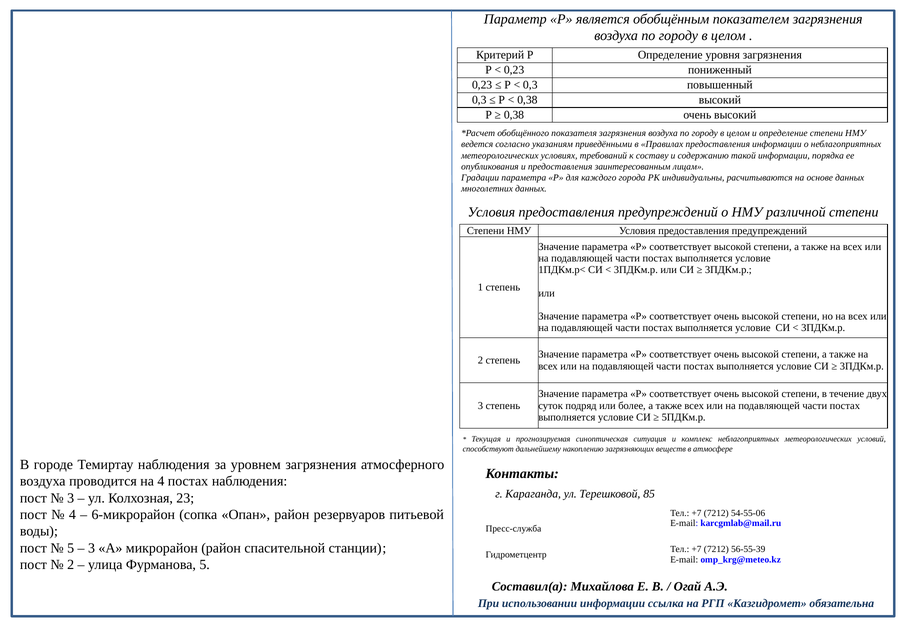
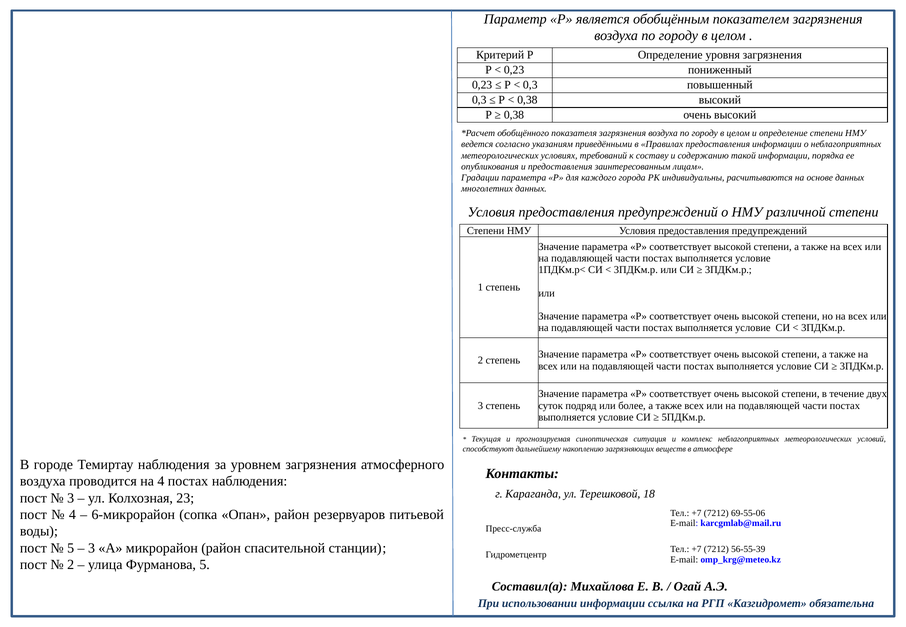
85: 85 -> 18 (649, 494)
54-55-06: 54-55-06 -> 69-55-06 (748, 513)
